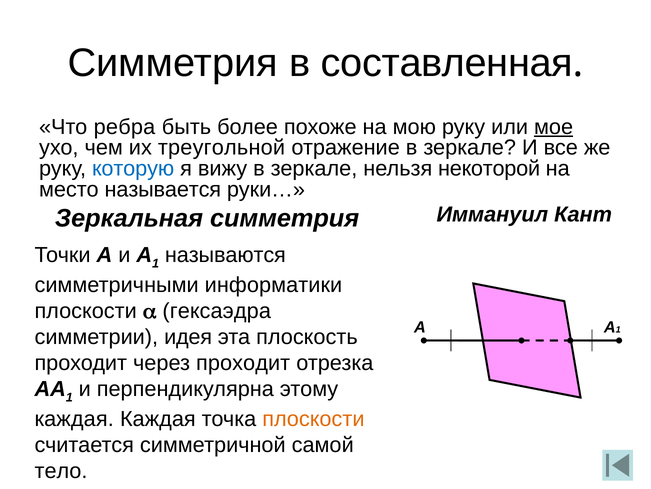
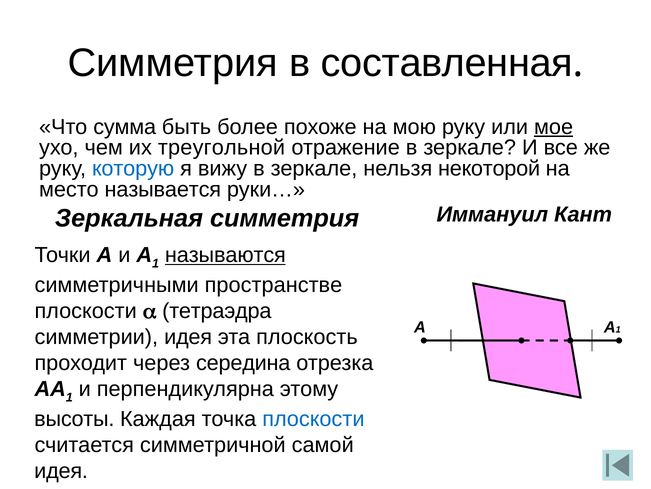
ребра: ребра -> сумма (125, 127)
называются underline: none -> present (225, 255)
информатики: информатики -> пространстве (273, 284)
гексаэдра: гексаэдра -> тетраэдра (217, 311)
через проходит: проходит -> середина (243, 363)
каждая: каждая -> высоты (74, 418)
плоскости colour: orange -> blue (313, 418)
тело: тело -> идея (61, 470)
